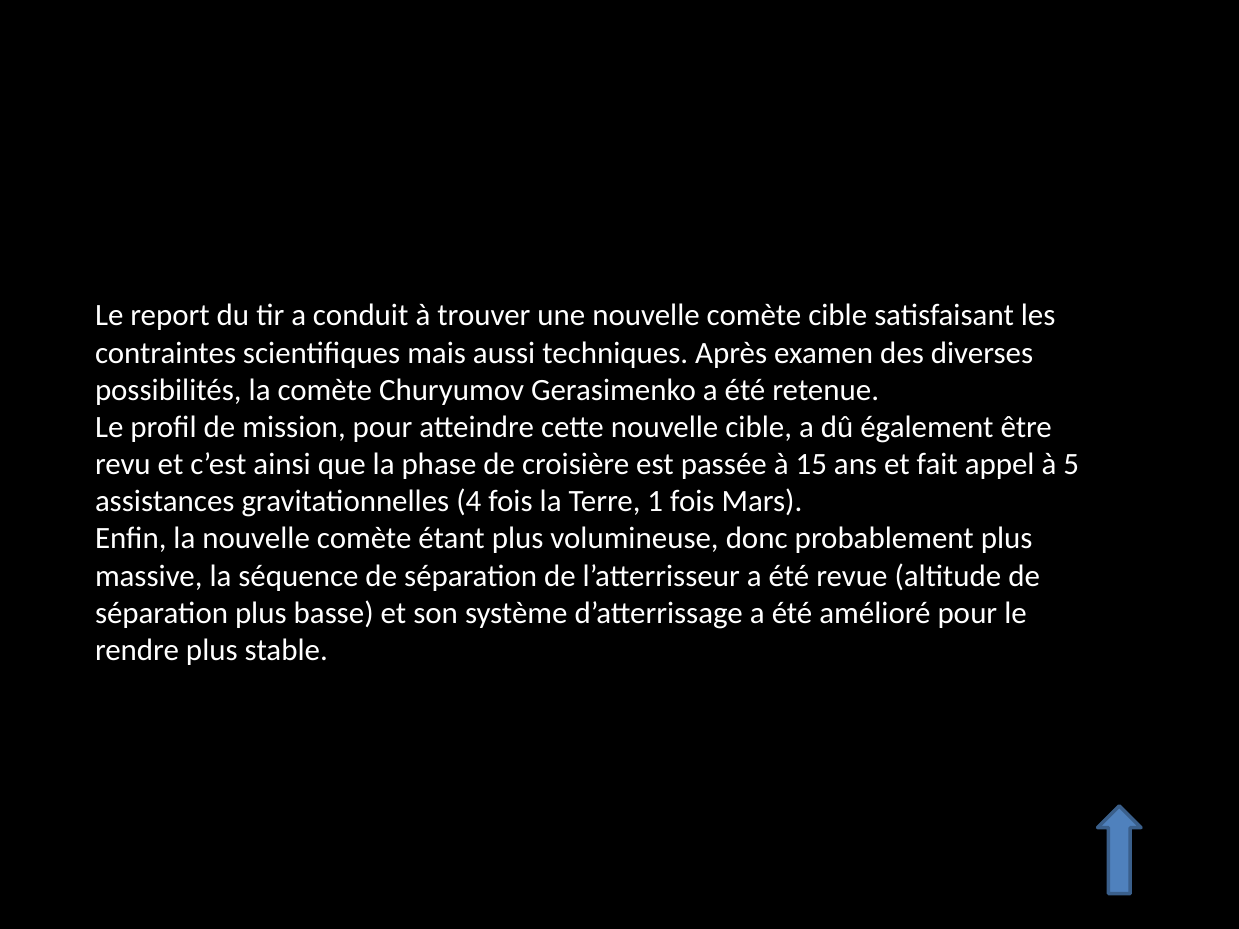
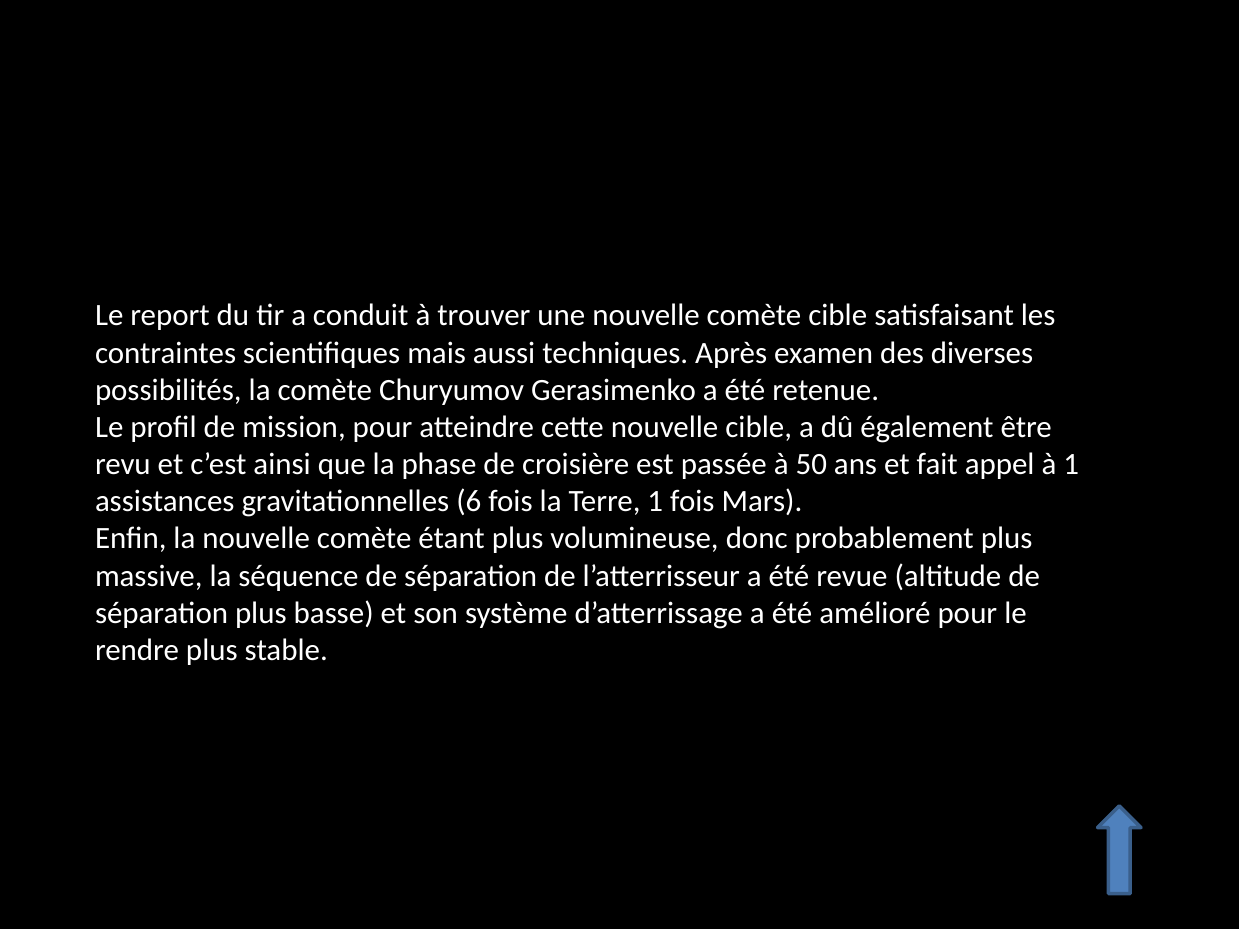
15: 15 -> 50 (811, 465)
à 5: 5 -> 1 (1071, 465)
4: 4 -> 6 (469, 502)
